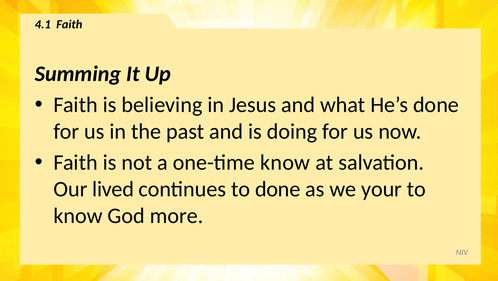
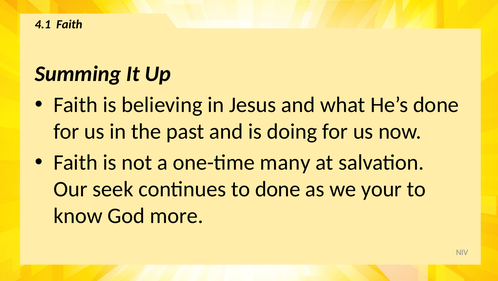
one-time know: know -> many (285, 163)
lived: lived -> seek (113, 189)
